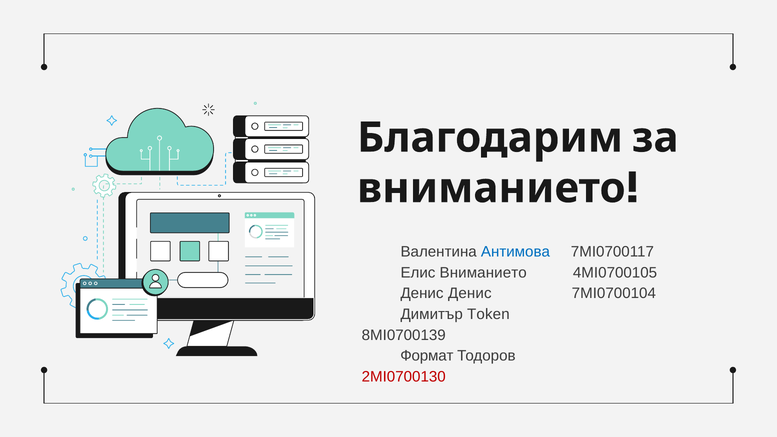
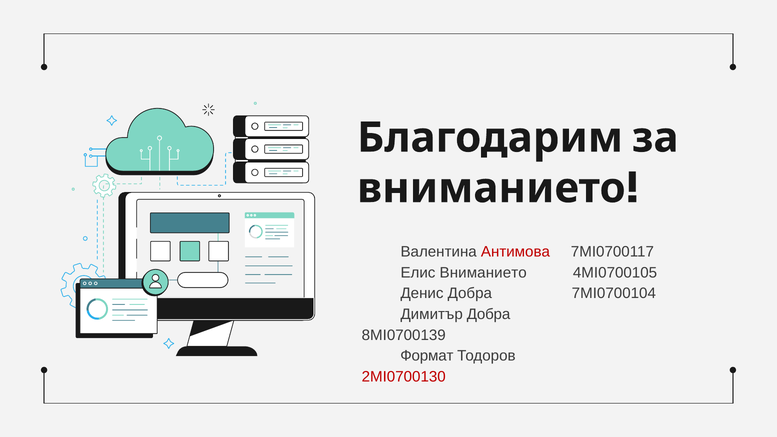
Антимова colour: blue -> red (515, 252)
Денис Денис: Денис -> Добра (470, 293)
Димитър Token: Token -> Добра (489, 314)
